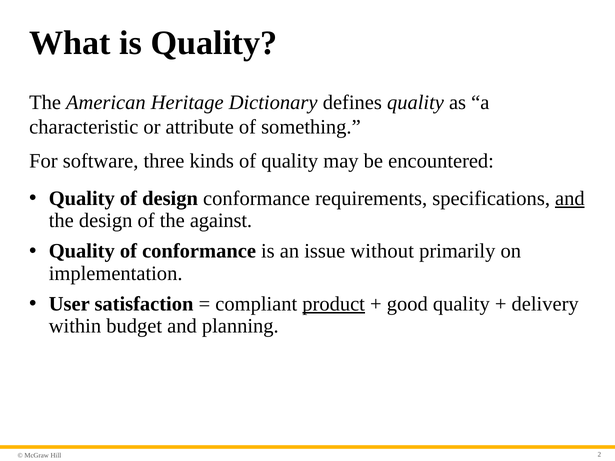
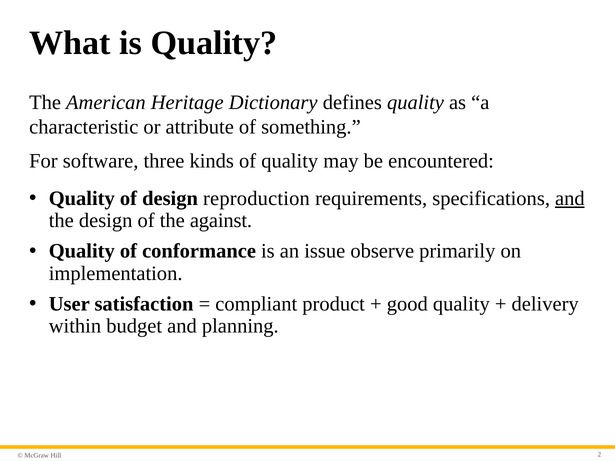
design conformance: conformance -> reproduction (256, 198)
without: without -> observe (382, 251)
product underline: present -> none (334, 304)
